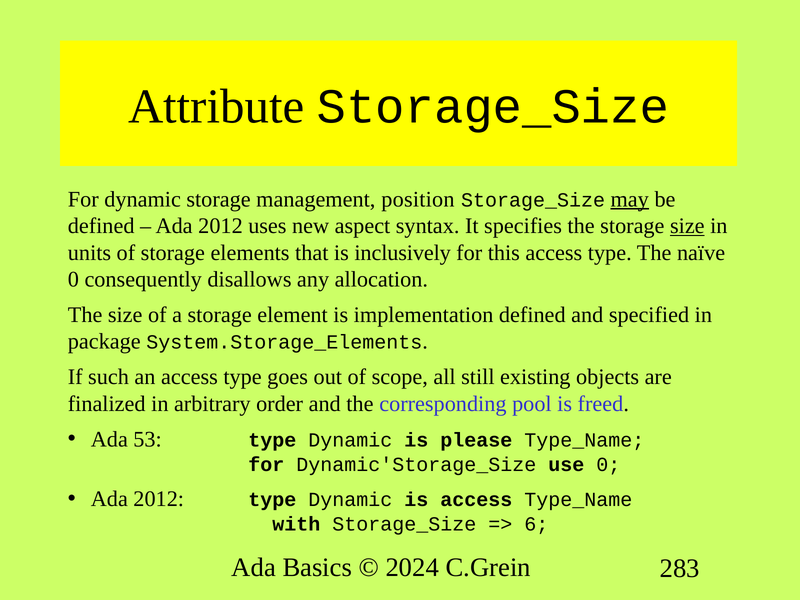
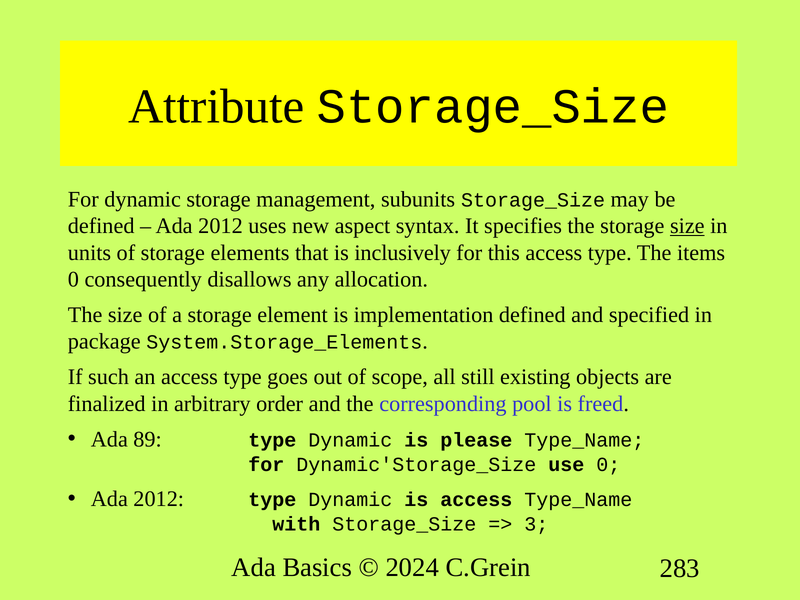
position: position -> subunits (418, 199)
may underline: present -> none (630, 199)
naïve: naïve -> items (701, 253)
53: 53 -> 89 (148, 439)
6: 6 -> 3 (536, 524)
